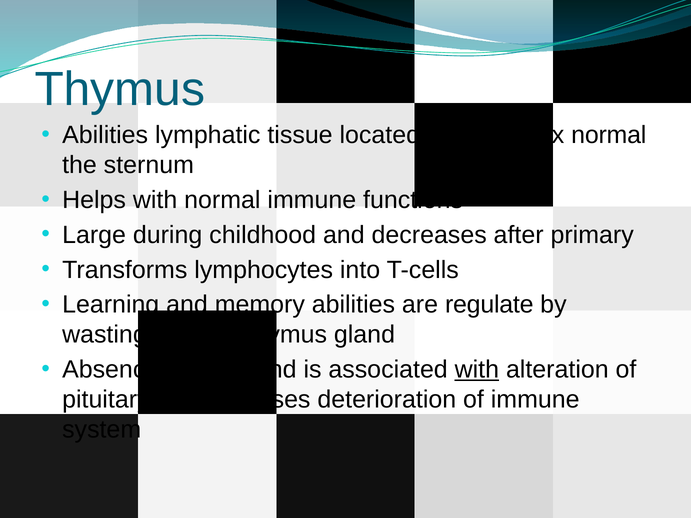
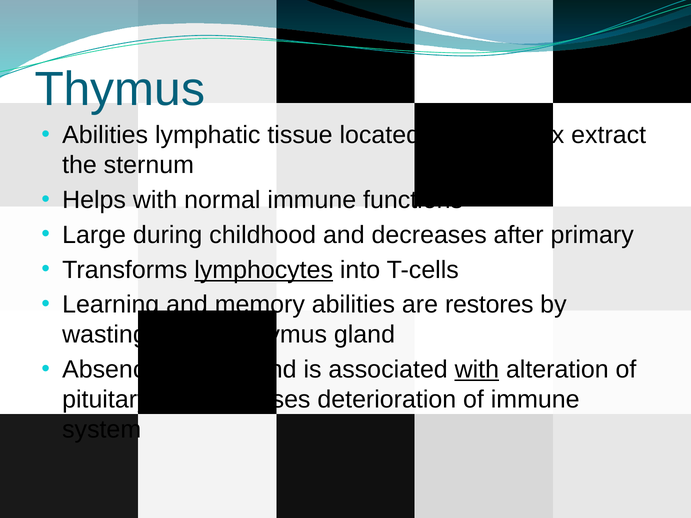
thorax normal: normal -> extract (609, 135)
lymphocytes underline: none -> present (264, 270)
regulate: regulate -> restores (489, 305)
